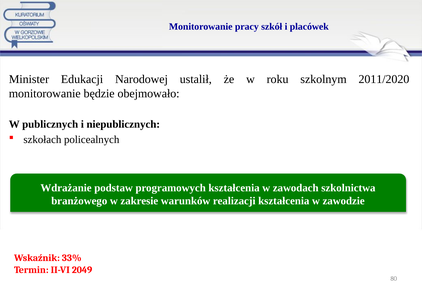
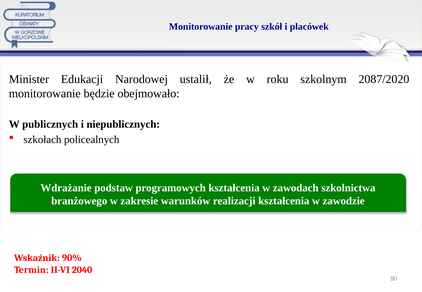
2011/2020: 2011/2020 -> 2087/2020 (384, 79)
33%: 33% -> 90% (72, 258)
2049: 2049 -> 2040 (82, 270)
